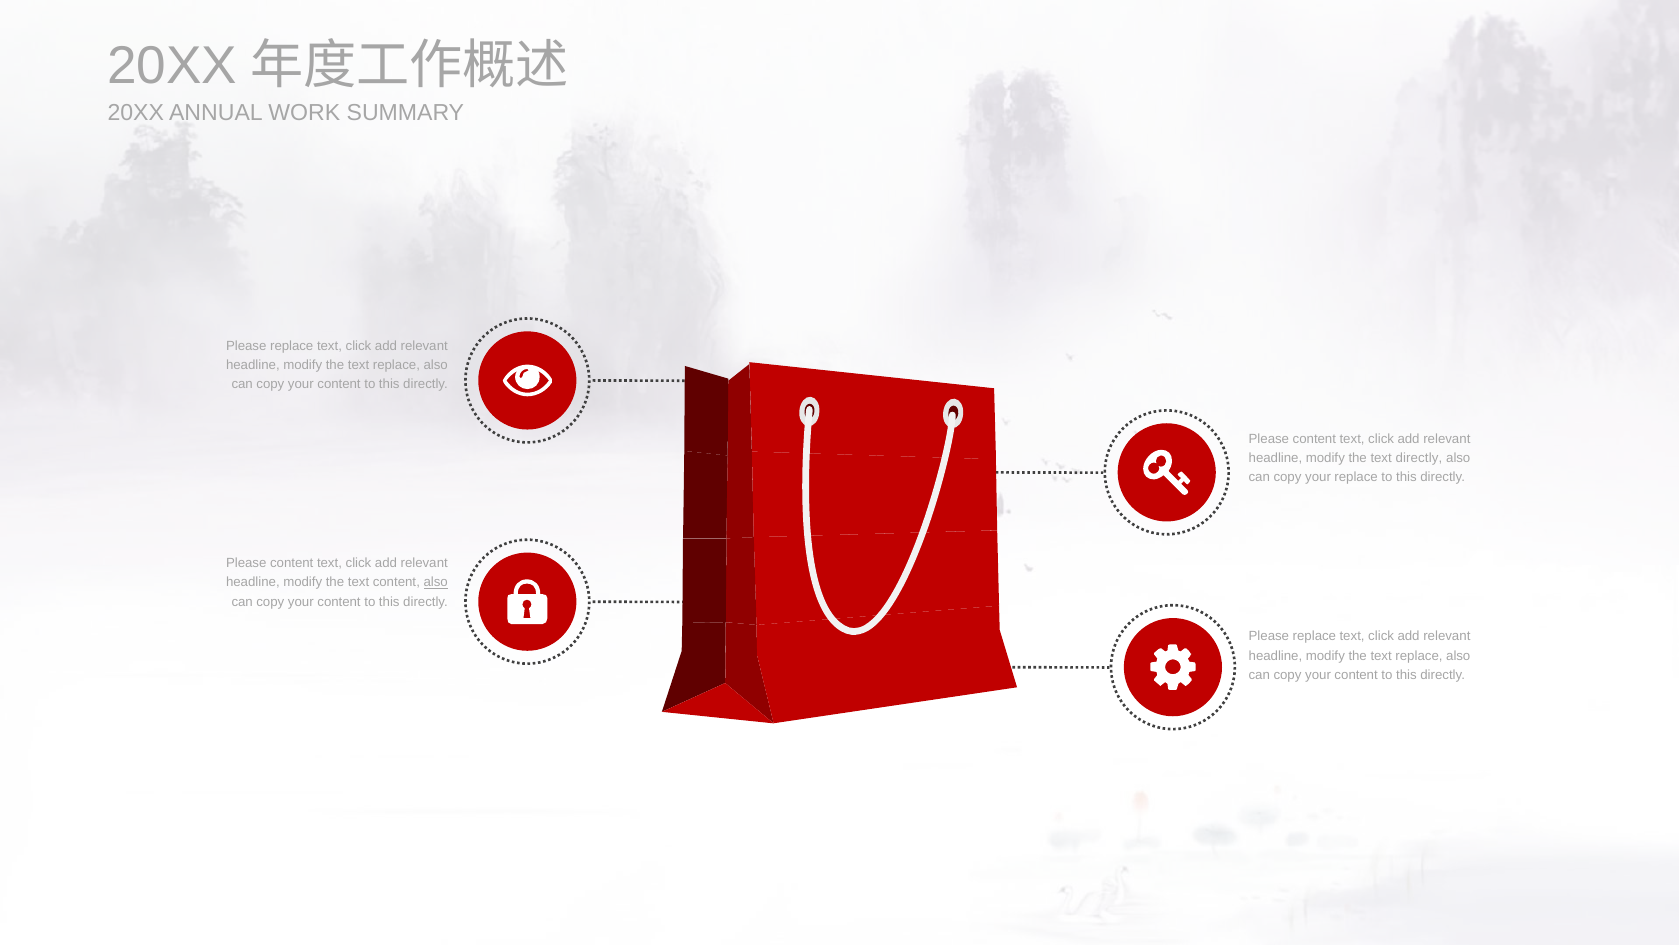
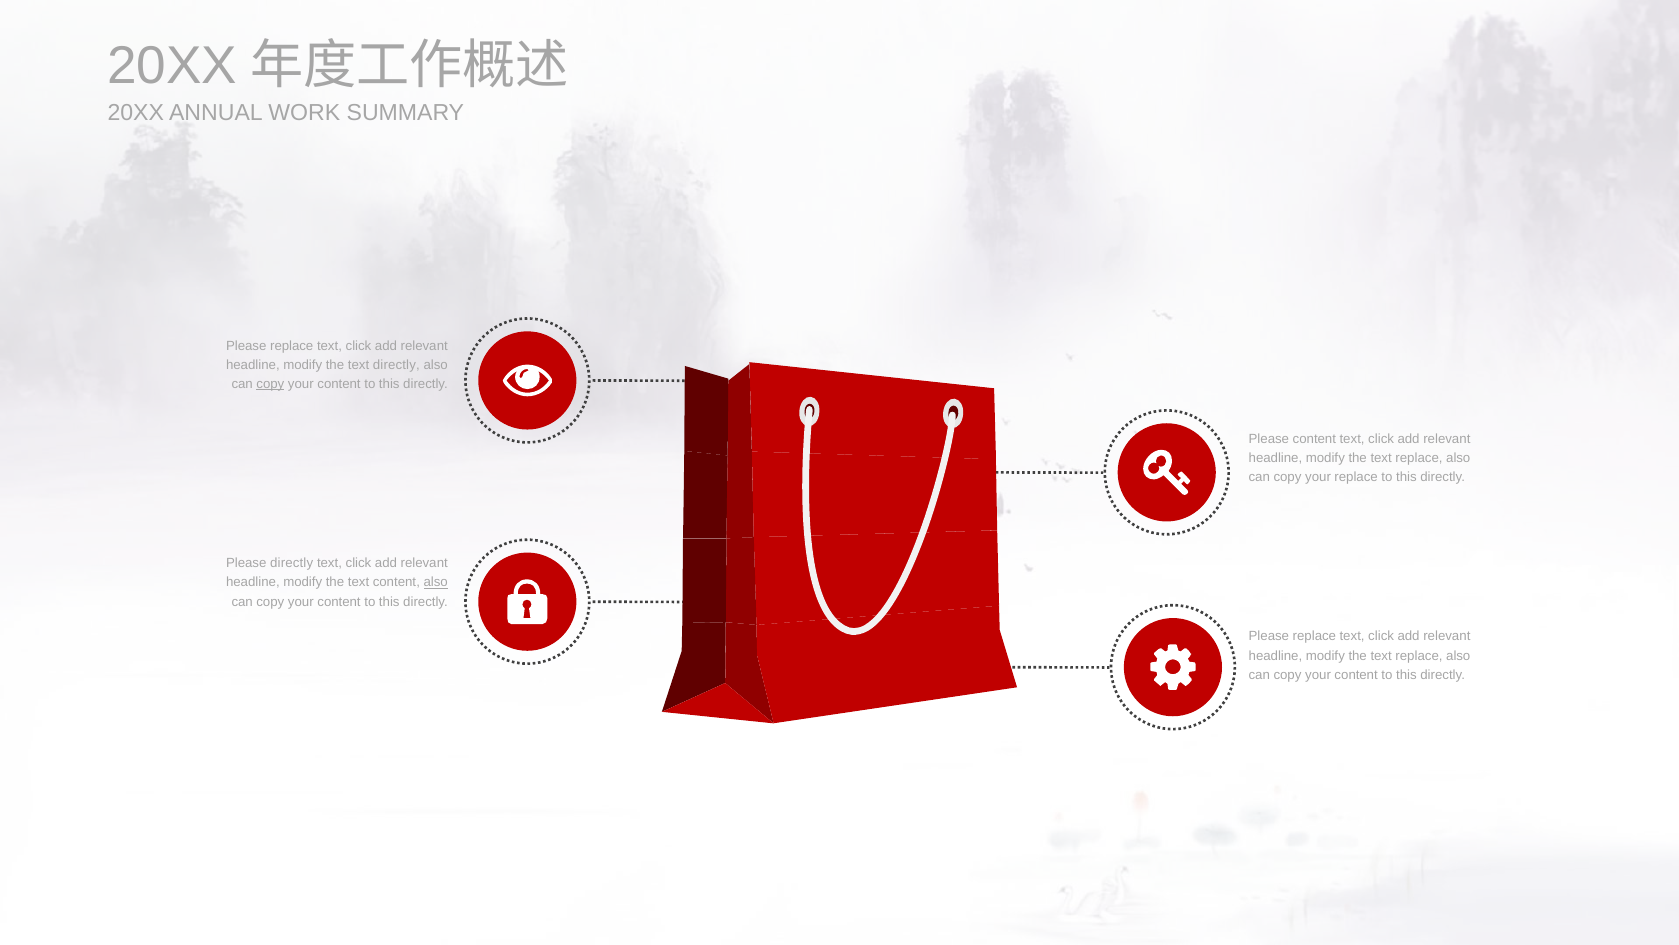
replace: replace -> directly (396, 365)
copy underline: none -> present (270, 384)
directly: directly -> replace (1419, 458)
content: content -> directly (292, 563)
